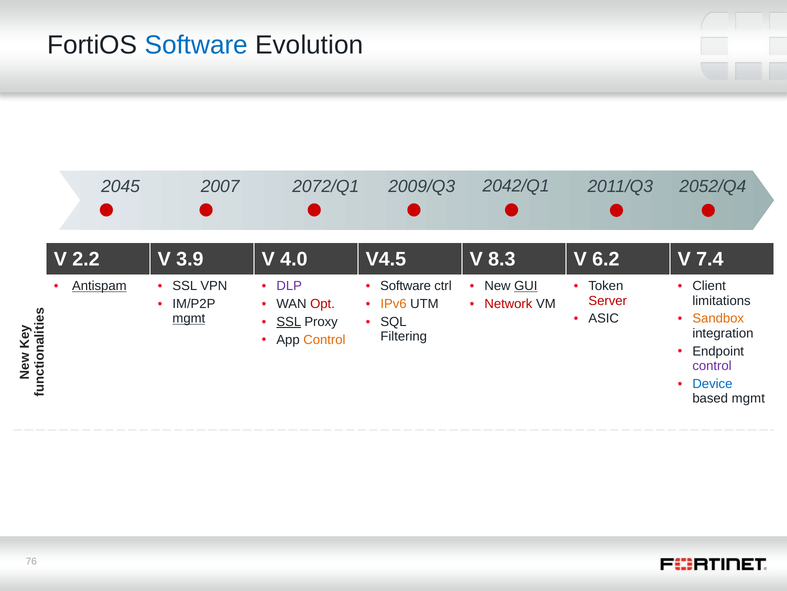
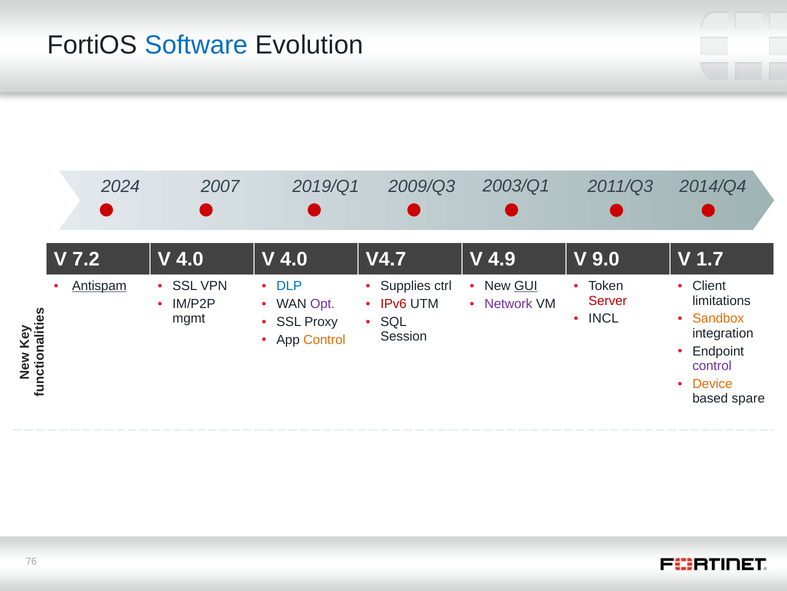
2042/Q1: 2042/Q1 -> 2003/Q1 (516, 186)
2052/Q4: 2052/Q4 -> 2014/Q4 (713, 186)
2045: 2045 -> 2024 (121, 186)
2072/Q1: 2072/Q1 -> 2019/Q1 (326, 186)
2.2: 2.2 -> 7.2 (86, 259)
3.9: 3.9 -> 4.0 (190, 259)
V4.5: V4.5 -> V4.7 (386, 259)
8.3: 8.3 -> 4.9 (502, 259)
6.2: 6.2 -> 9.0 (606, 259)
7.4: 7.4 -> 1.7 (710, 259)
DLP colour: purple -> blue (289, 286)
Software: Software -> Supplies (406, 286)
Opt colour: red -> purple (322, 304)
IPv6 colour: orange -> red (394, 304)
Network colour: red -> purple (508, 304)
ASIC: ASIC -> INCL (604, 318)
mgmt underline: present -> none (189, 318)
SSL underline: present -> none (289, 321)
Filtering: Filtering -> Session (404, 336)
Device colour: blue -> orange (712, 383)
based mgmt: mgmt -> spare (748, 398)
